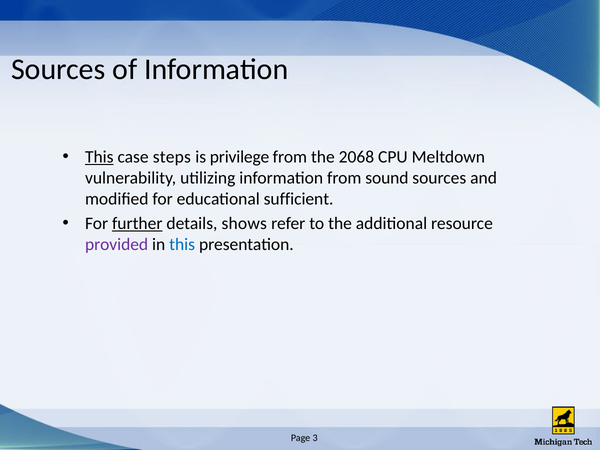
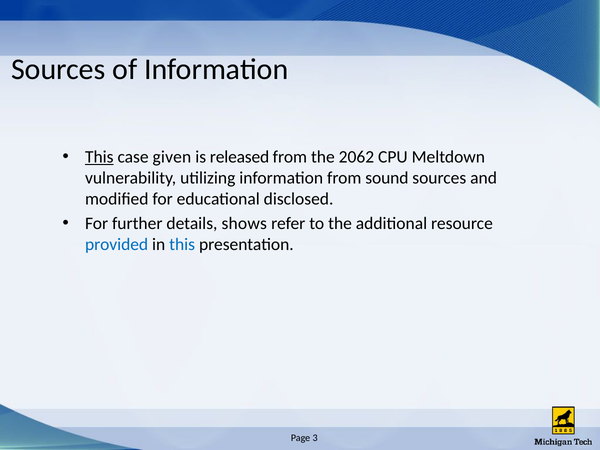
steps: steps -> given (172, 157)
privilege: privilege -> released (240, 157)
2068: 2068 -> 2062 (356, 157)
sufficient: sufficient -> disclosed (299, 199)
further underline: present -> none (137, 224)
provided colour: purple -> blue (117, 245)
